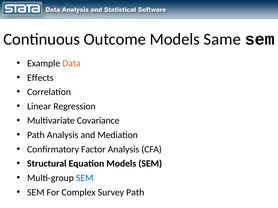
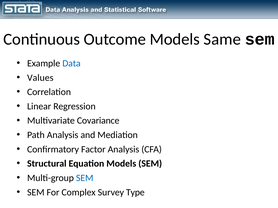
Data colour: orange -> blue (71, 63)
Effects: Effects -> Values (40, 78)
Survey Path: Path -> Type (135, 193)
